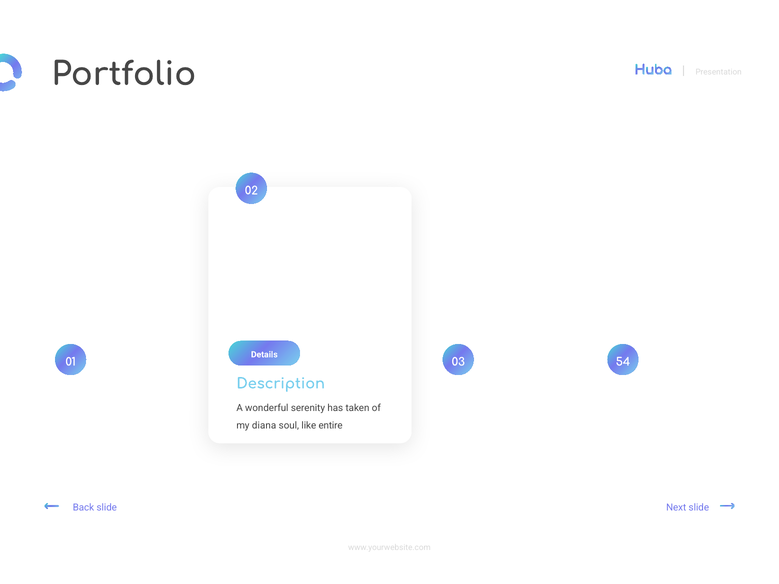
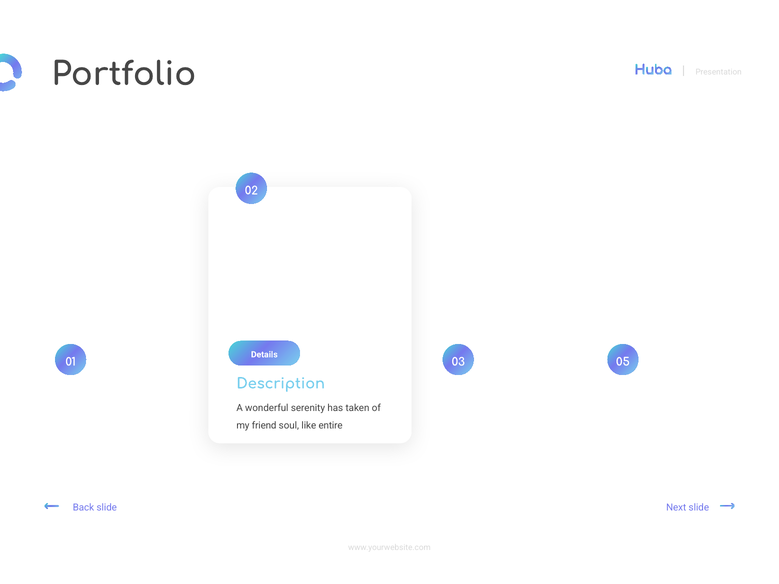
54: 54 -> 05 (623, 362)
diana: diana -> friend (264, 426)
